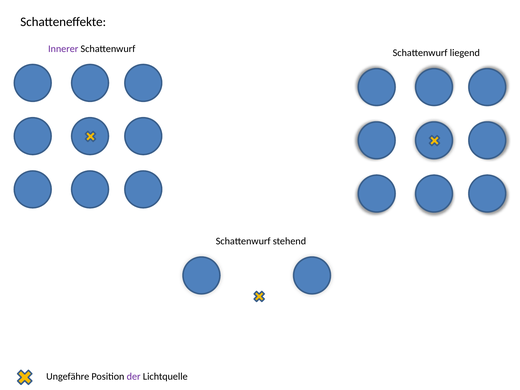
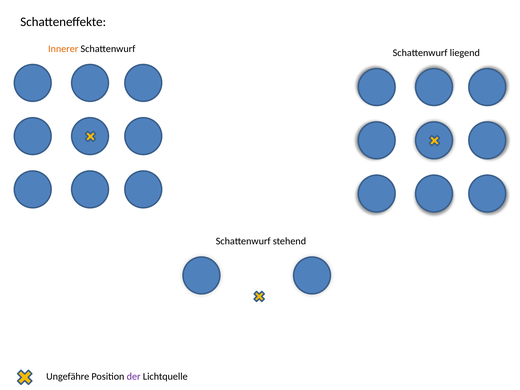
Innerer colour: purple -> orange (63, 49)
